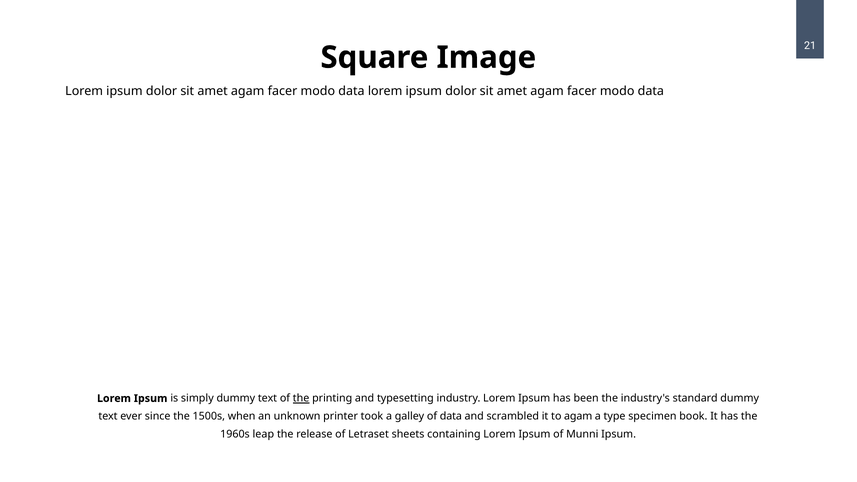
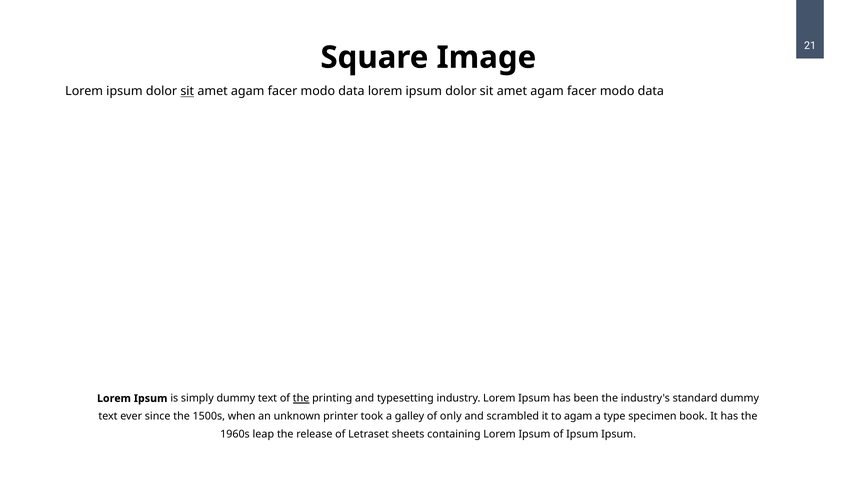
sit underline: none -> present (187, 91)
of data: data -> only (451, 416)
of Munni: Munni -> Ipsum (582, 434)
